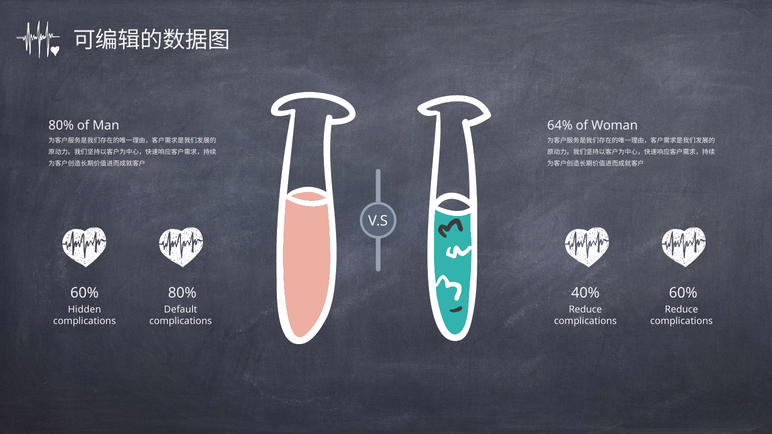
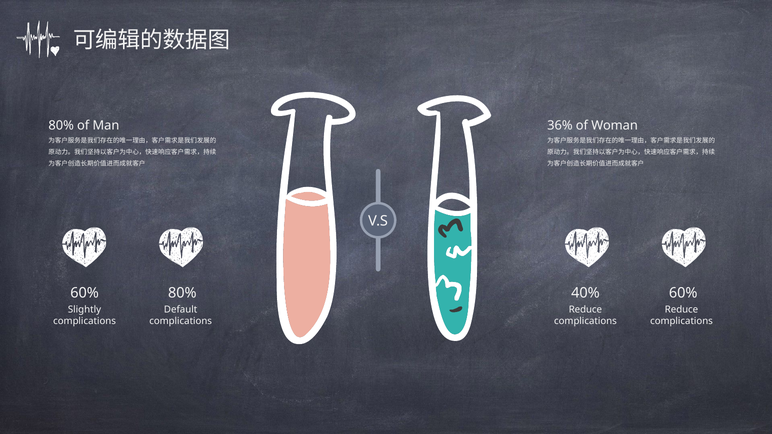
64%: 64% -> 36% (560, 126)
Hidden: Hidden -> Slightly (85, 310)
